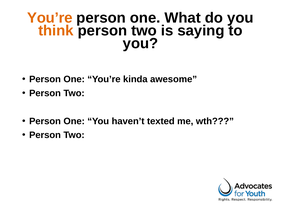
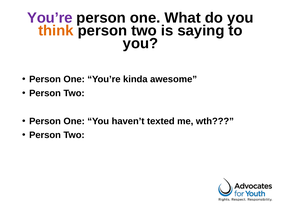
You’re colour: orange -> purple (50, 18)
